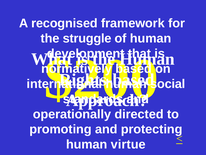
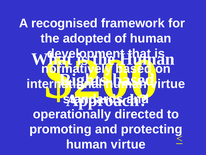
struggle: struggle -> adopted (87, 38)
social: social -> virtue (168, 84)
